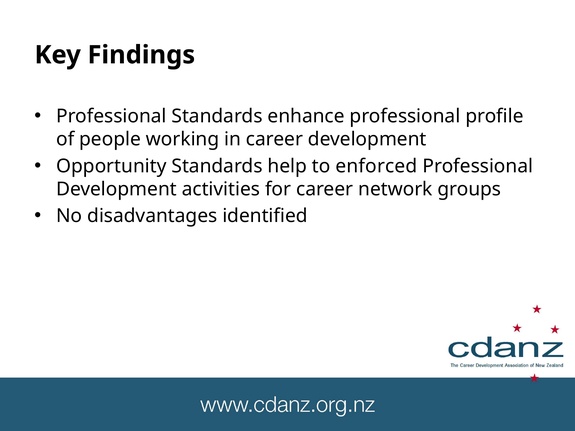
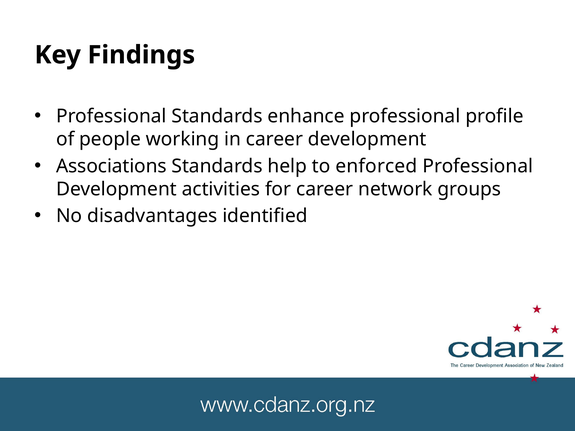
Opportunity: Opportunity -> Associations (111, 166)
